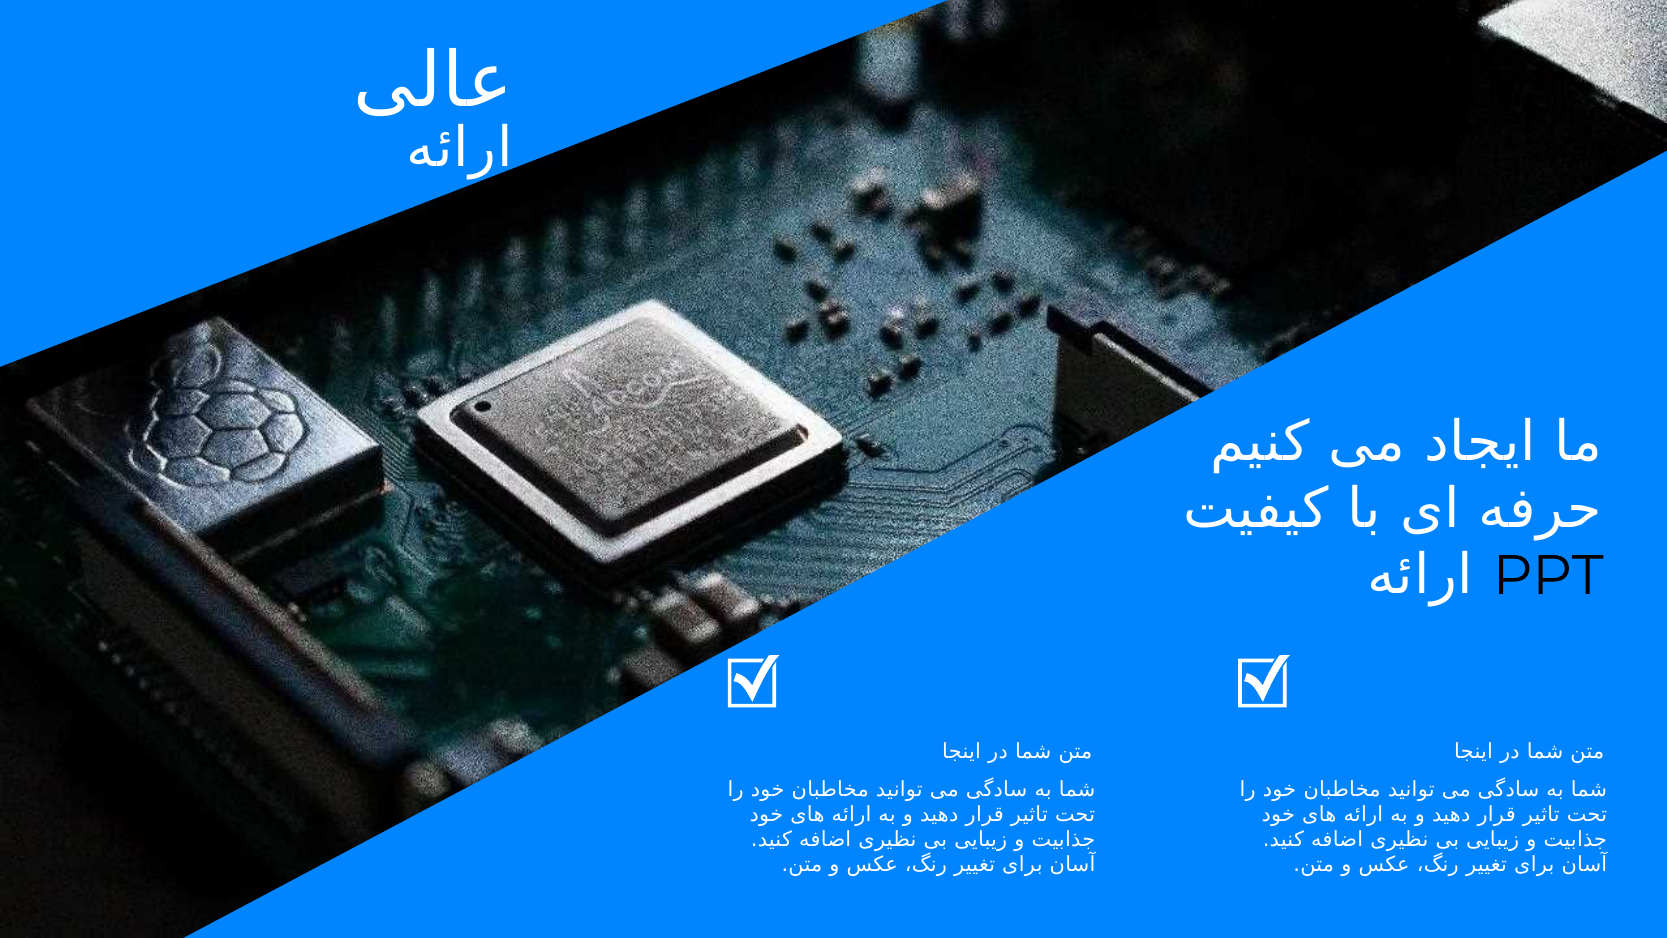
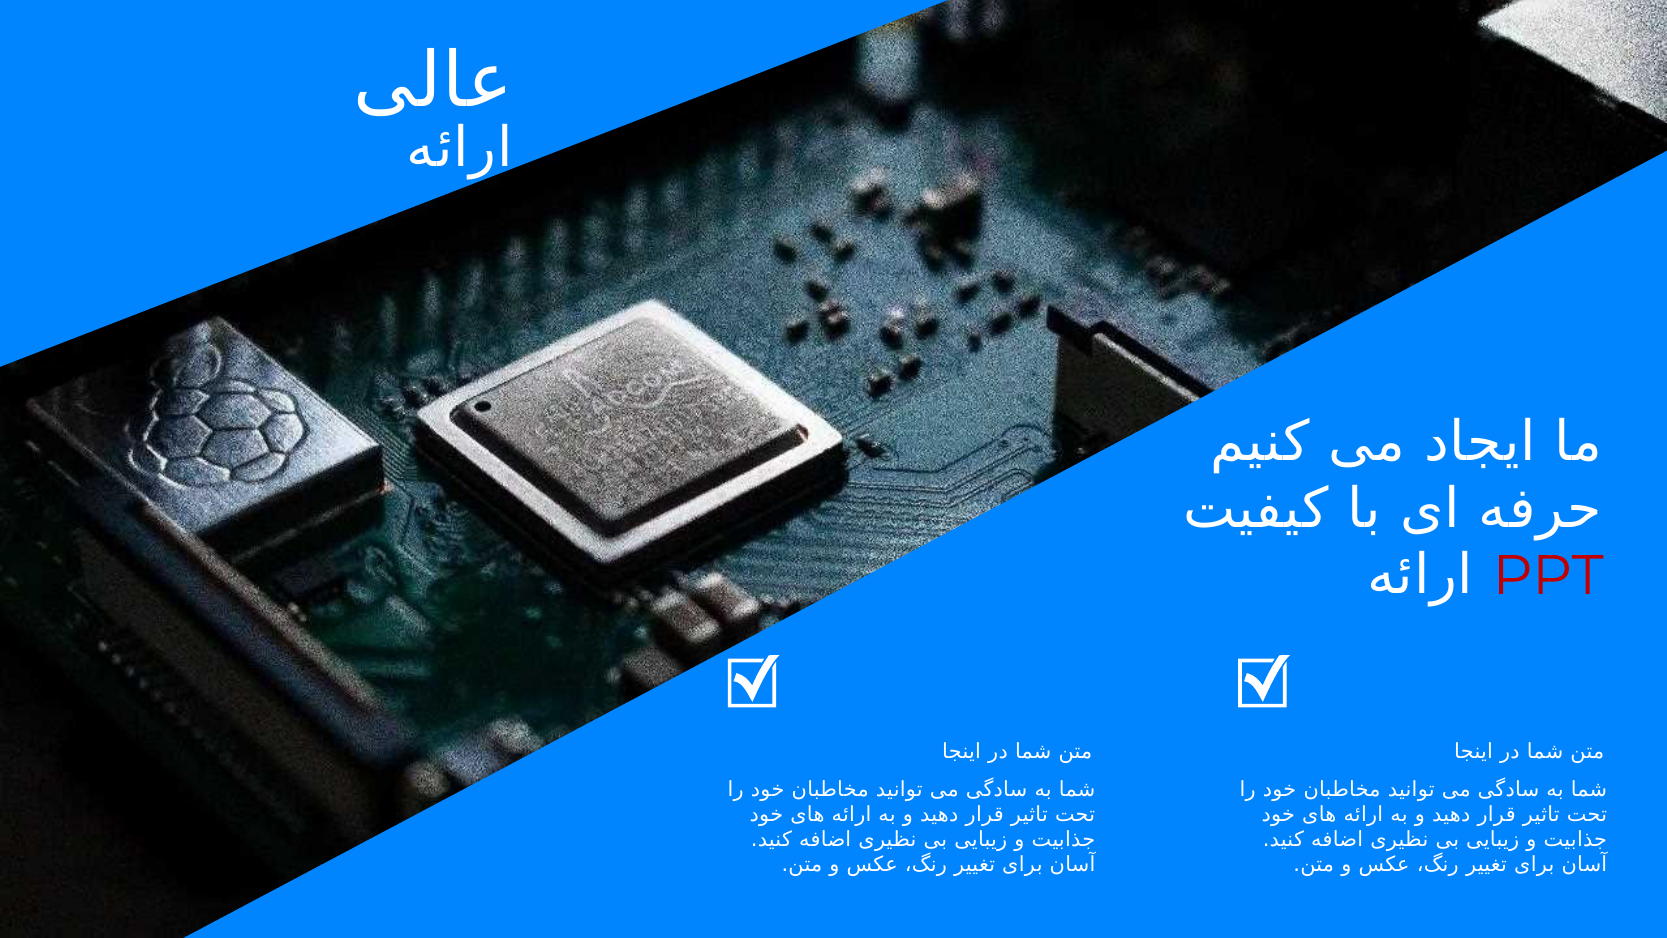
PPT colour: black -> red (1548, 575)
